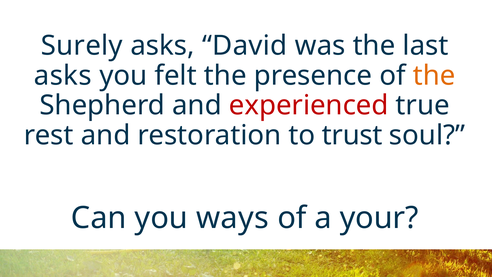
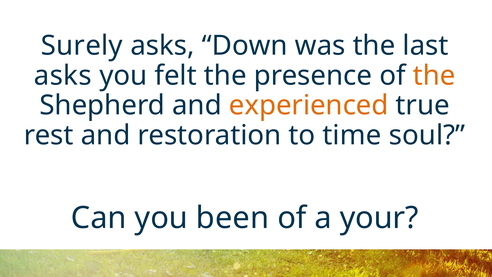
David: David -> Down (245, 46)
experienced colour: red -> orange (309, 105)
trust: trust -> time (352, 135)
ways: ways -> been (233, 218)
